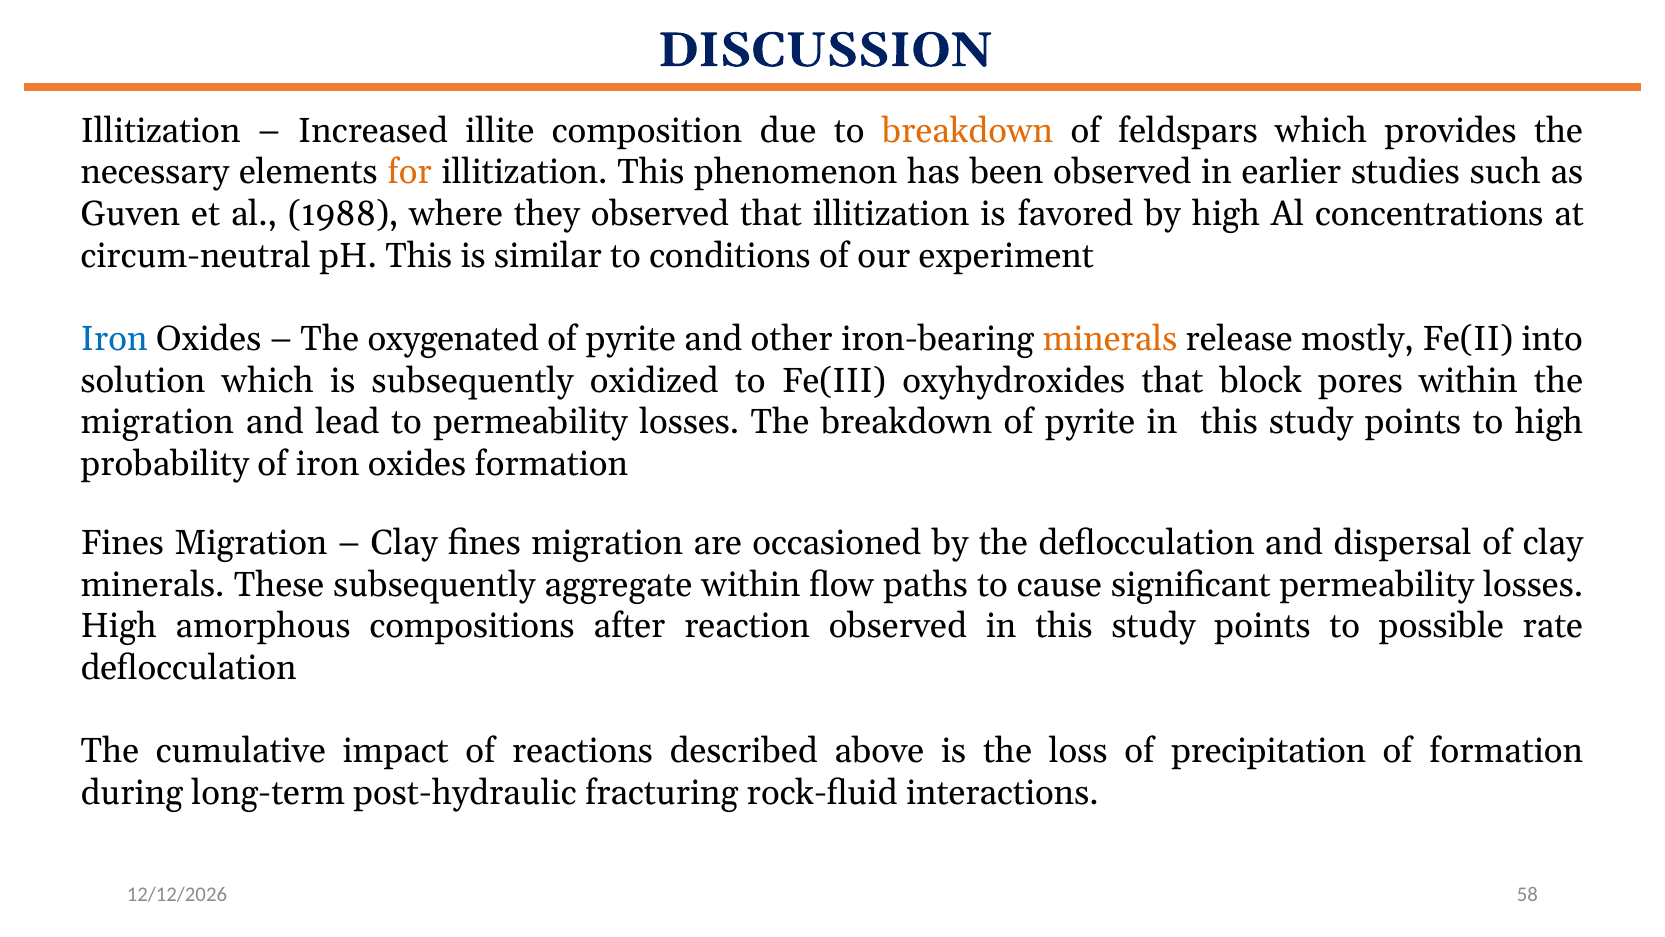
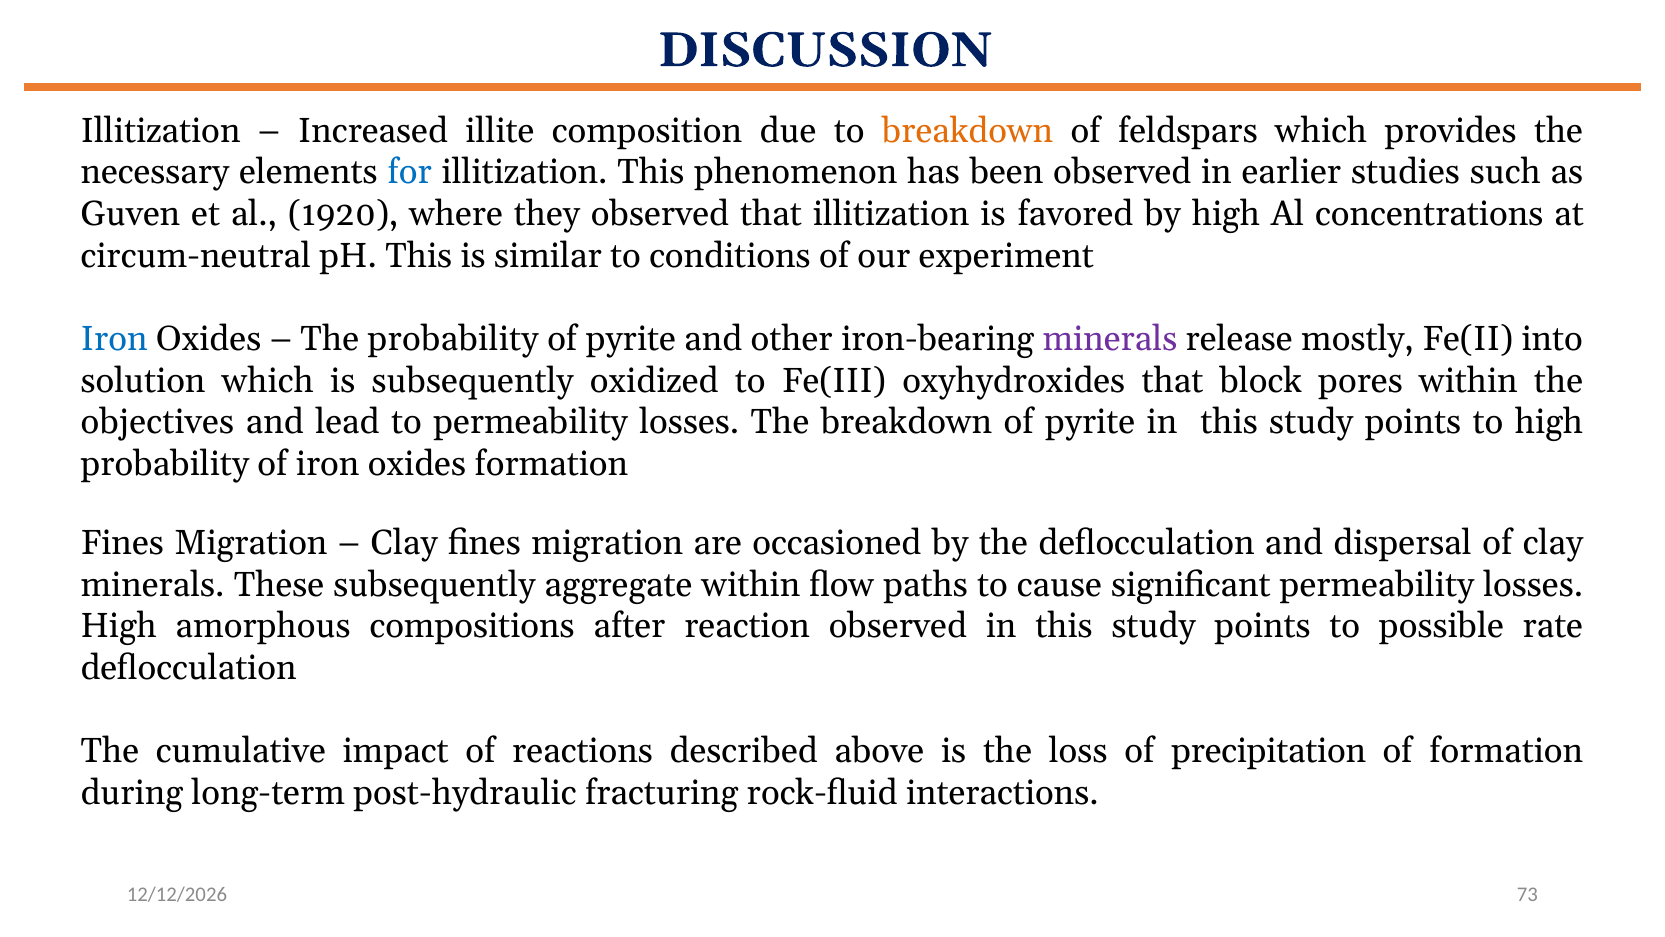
for colour: orange -> blue (410, 172)
1988: 1988 -> 1920 (343, 214)
The oxygenated: oxygenated -> probability (453, 339)
minerals colour: orange -> purple (1110, 339)
migration: migration -> objectives (157, 422)
58: 58 -> 73 (1527, 894)
